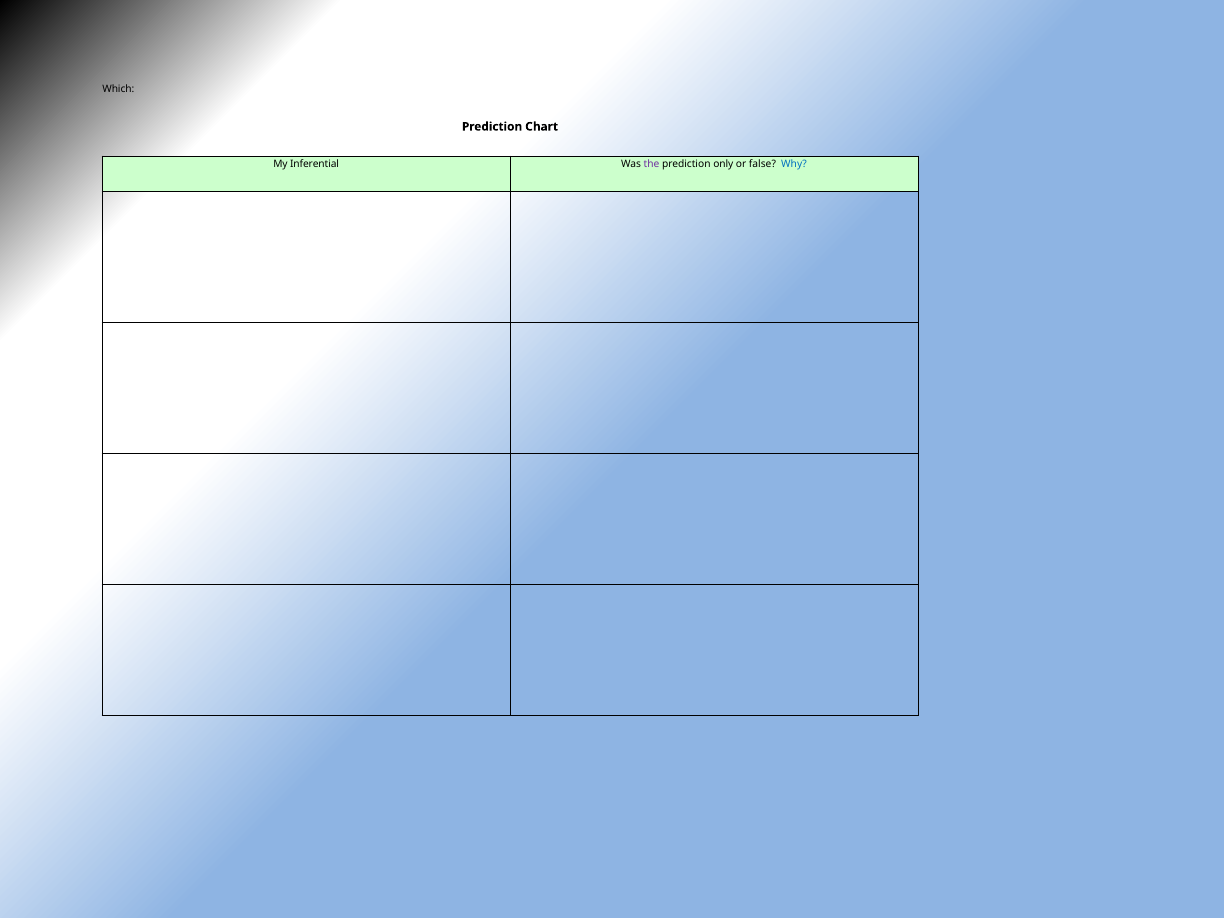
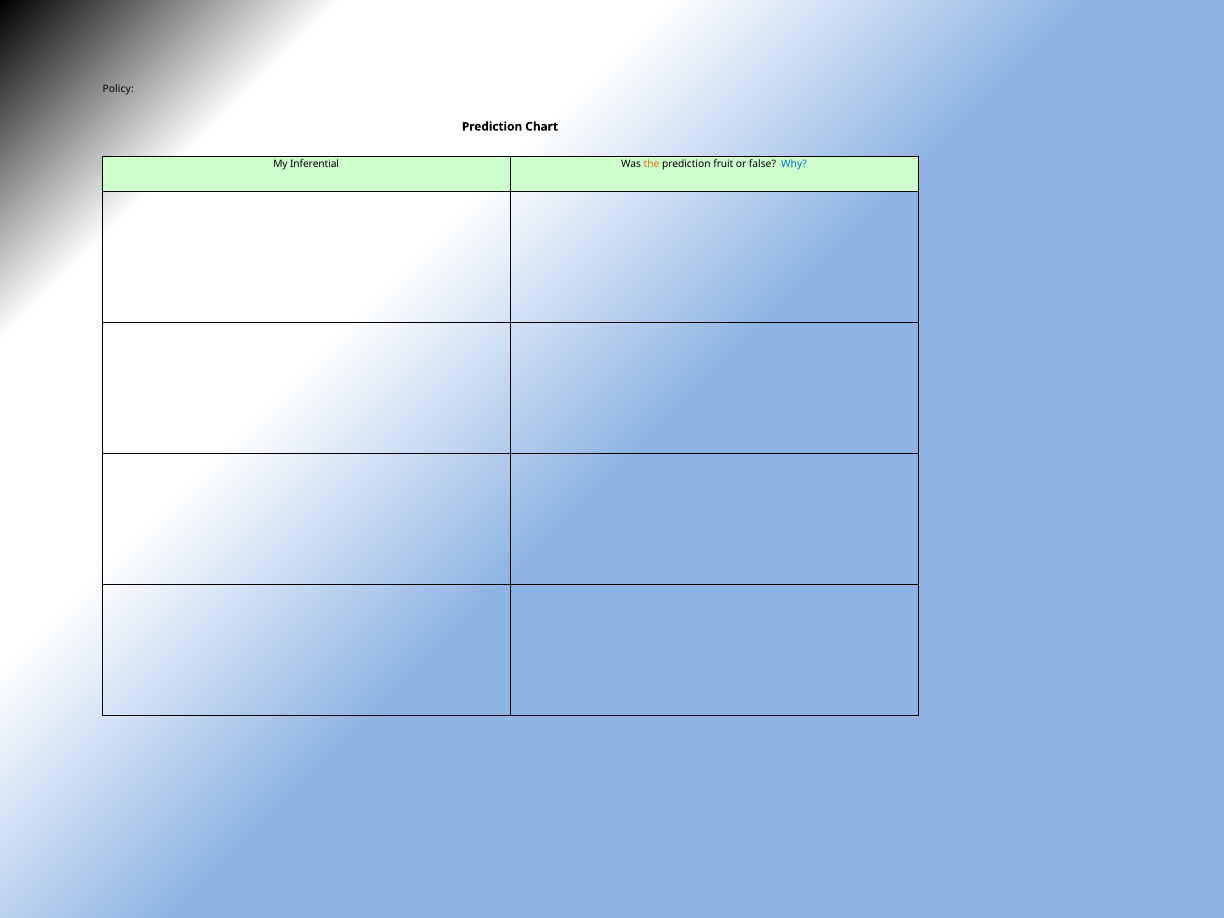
Which: Which -> Policy (118, 89)
the colour: purple -> orange (652, 164)
only: only -> fruit (723, 164)
